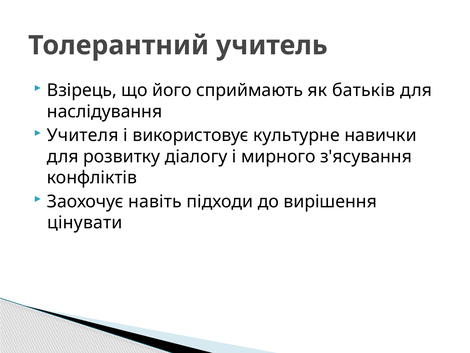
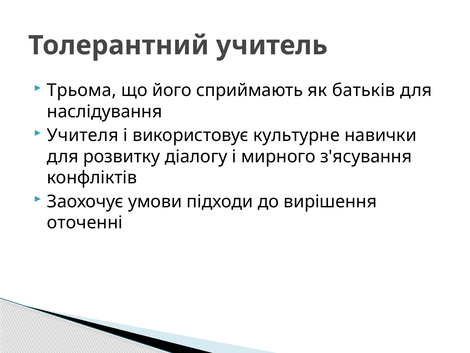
Взірець: Взірець -> Трьома (82, 90)
навіть: навіть -> умови (155, 201)
цінувати: цінувати -> оточенні (85, 223)
